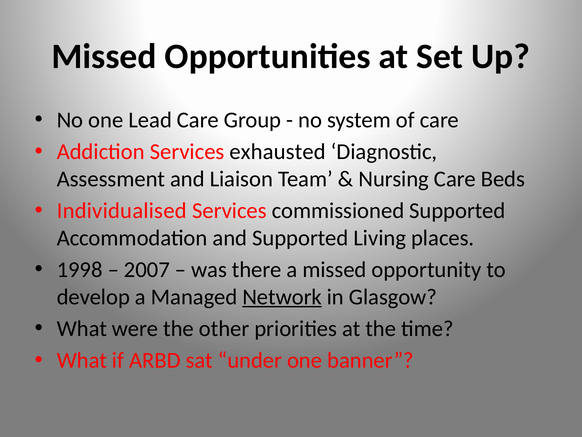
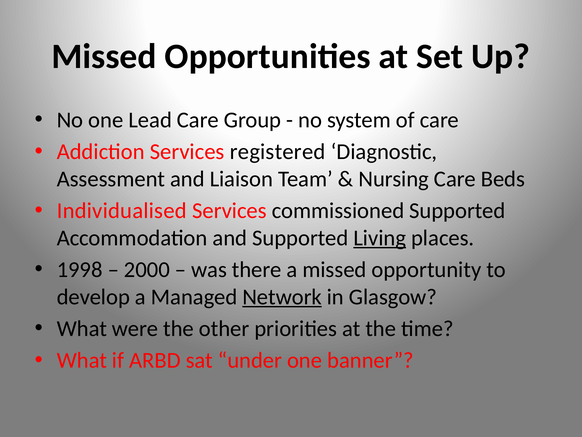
exhausted: exhausted -> registered (278, 152)
Living underline: none -> present (380, 238)
2007: 2007 -> 2000 (147, 269)
